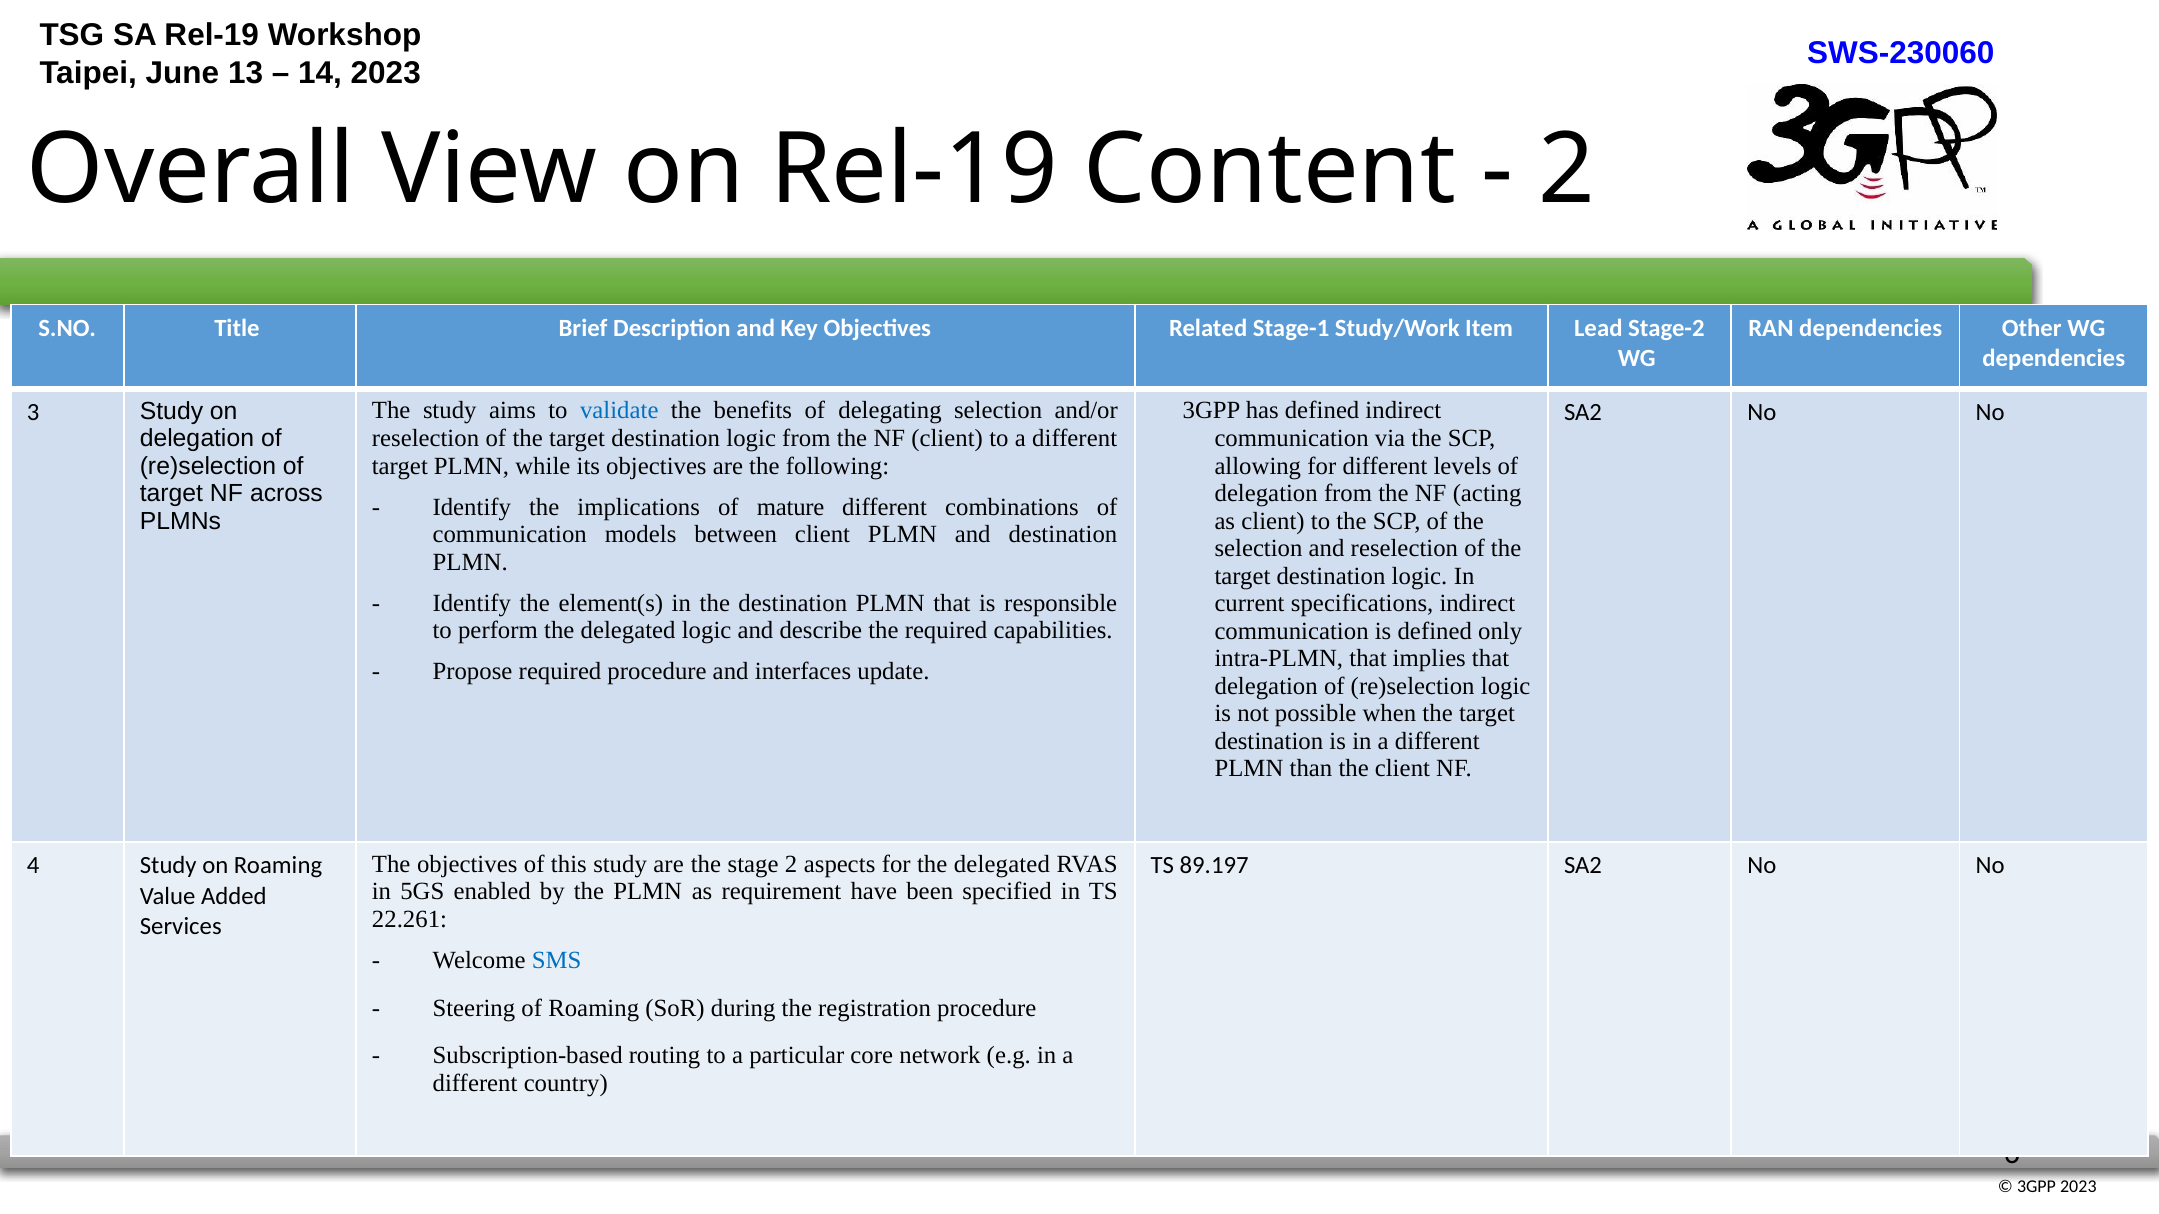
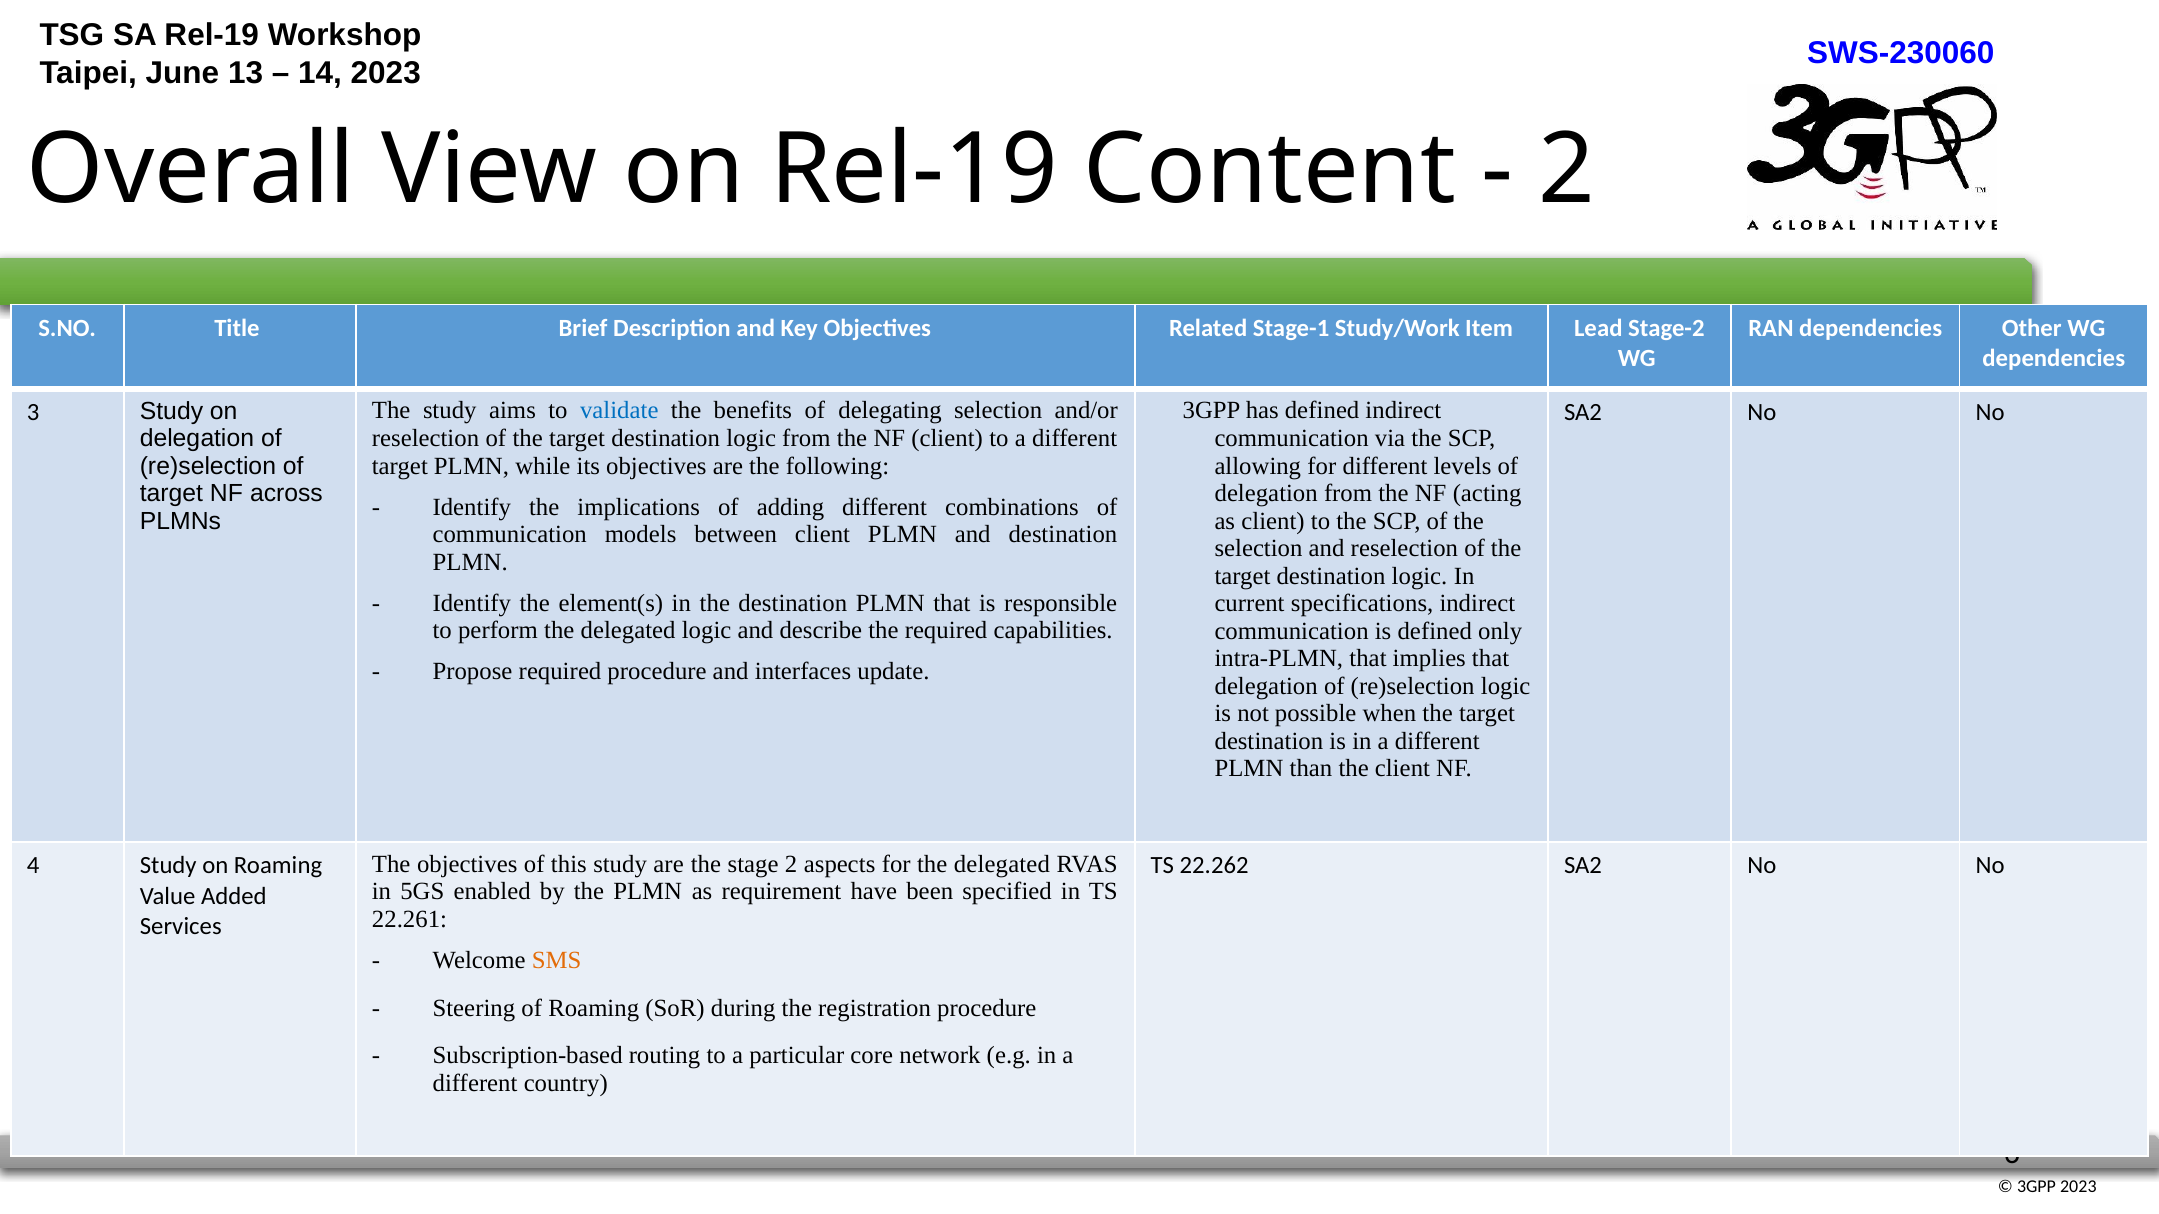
mature: mature -> adding (791, 507)
89.197: 89.197 -> 22.262 (1214, 866)
SMS colour: blue -> orange (557, 960)
